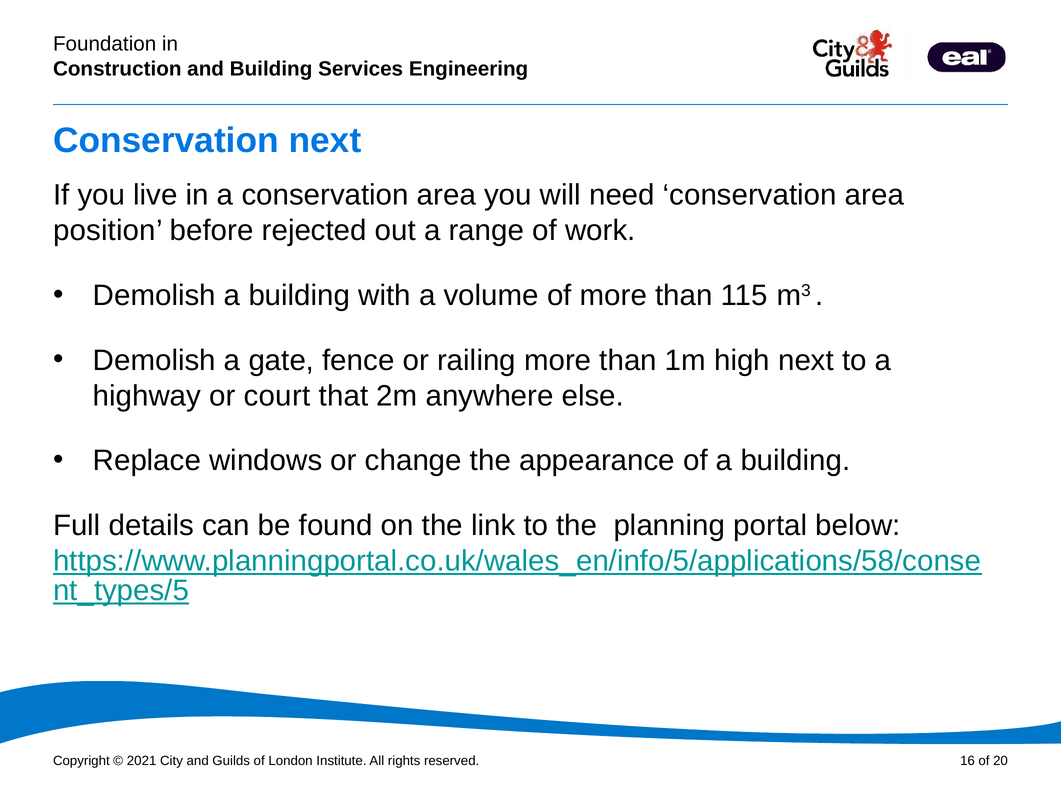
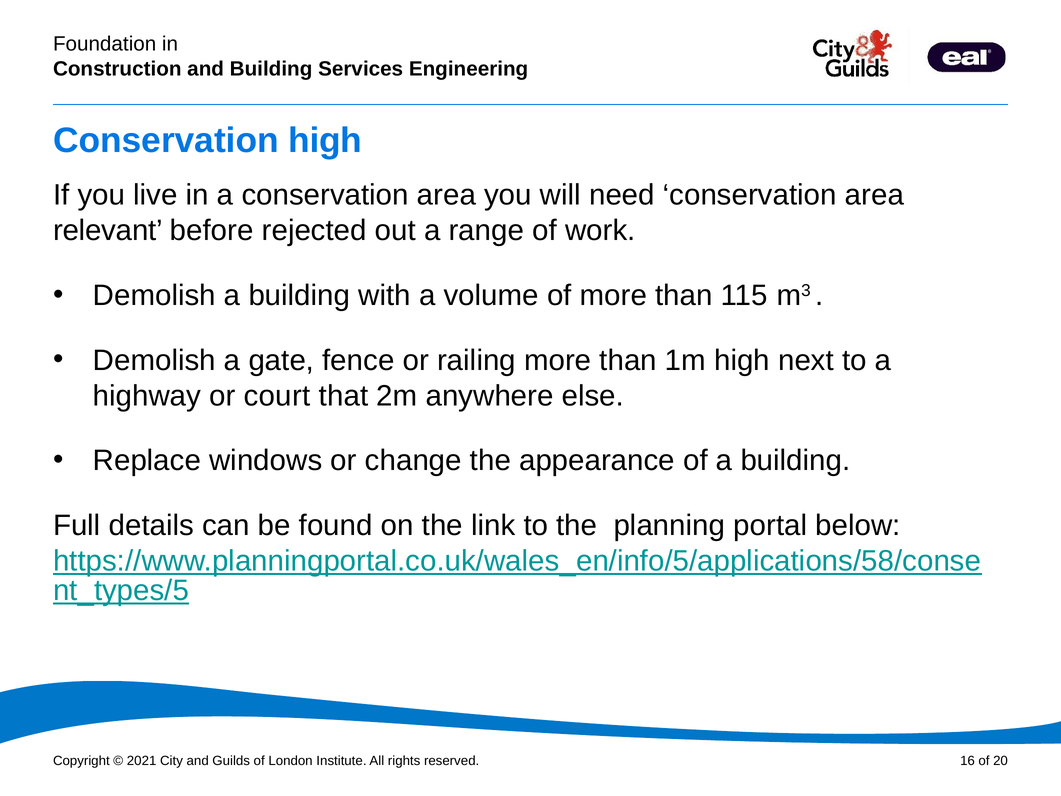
Conservation next: next -> high (325, 141)
position: position -> relevant (108, 231)
